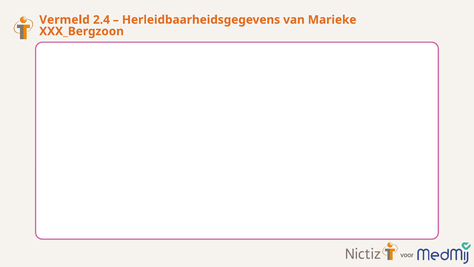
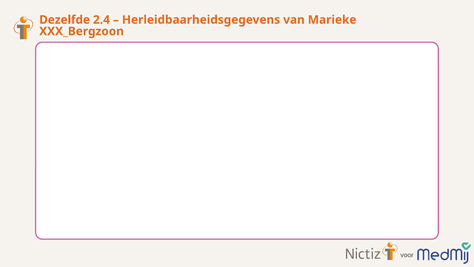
Vermeld: Vermeld -> Dezelfde (65, 20)
